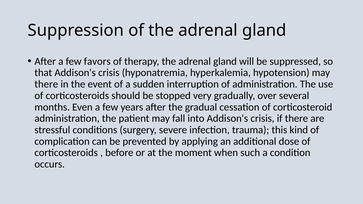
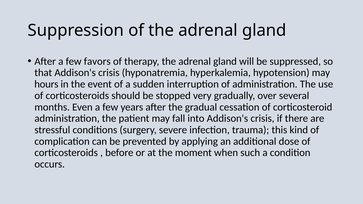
there: there -> hours (46, 84)
